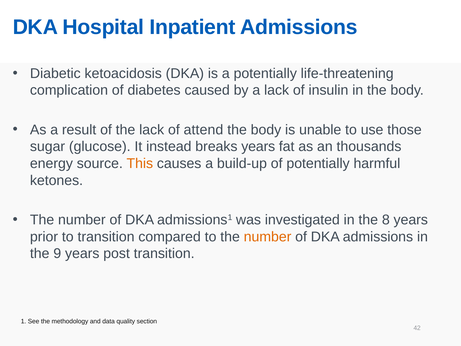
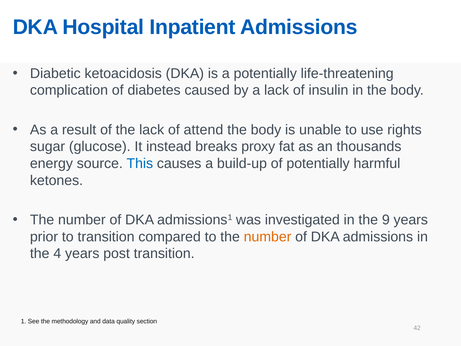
those: those -> rights (404, 130)
breaks years: years -> proxy (258, 147)
This colour: orange -> blue (140, 163)
8: 8 -> 9 (386, 220)
9: 9 -> 4 (57, 253)
